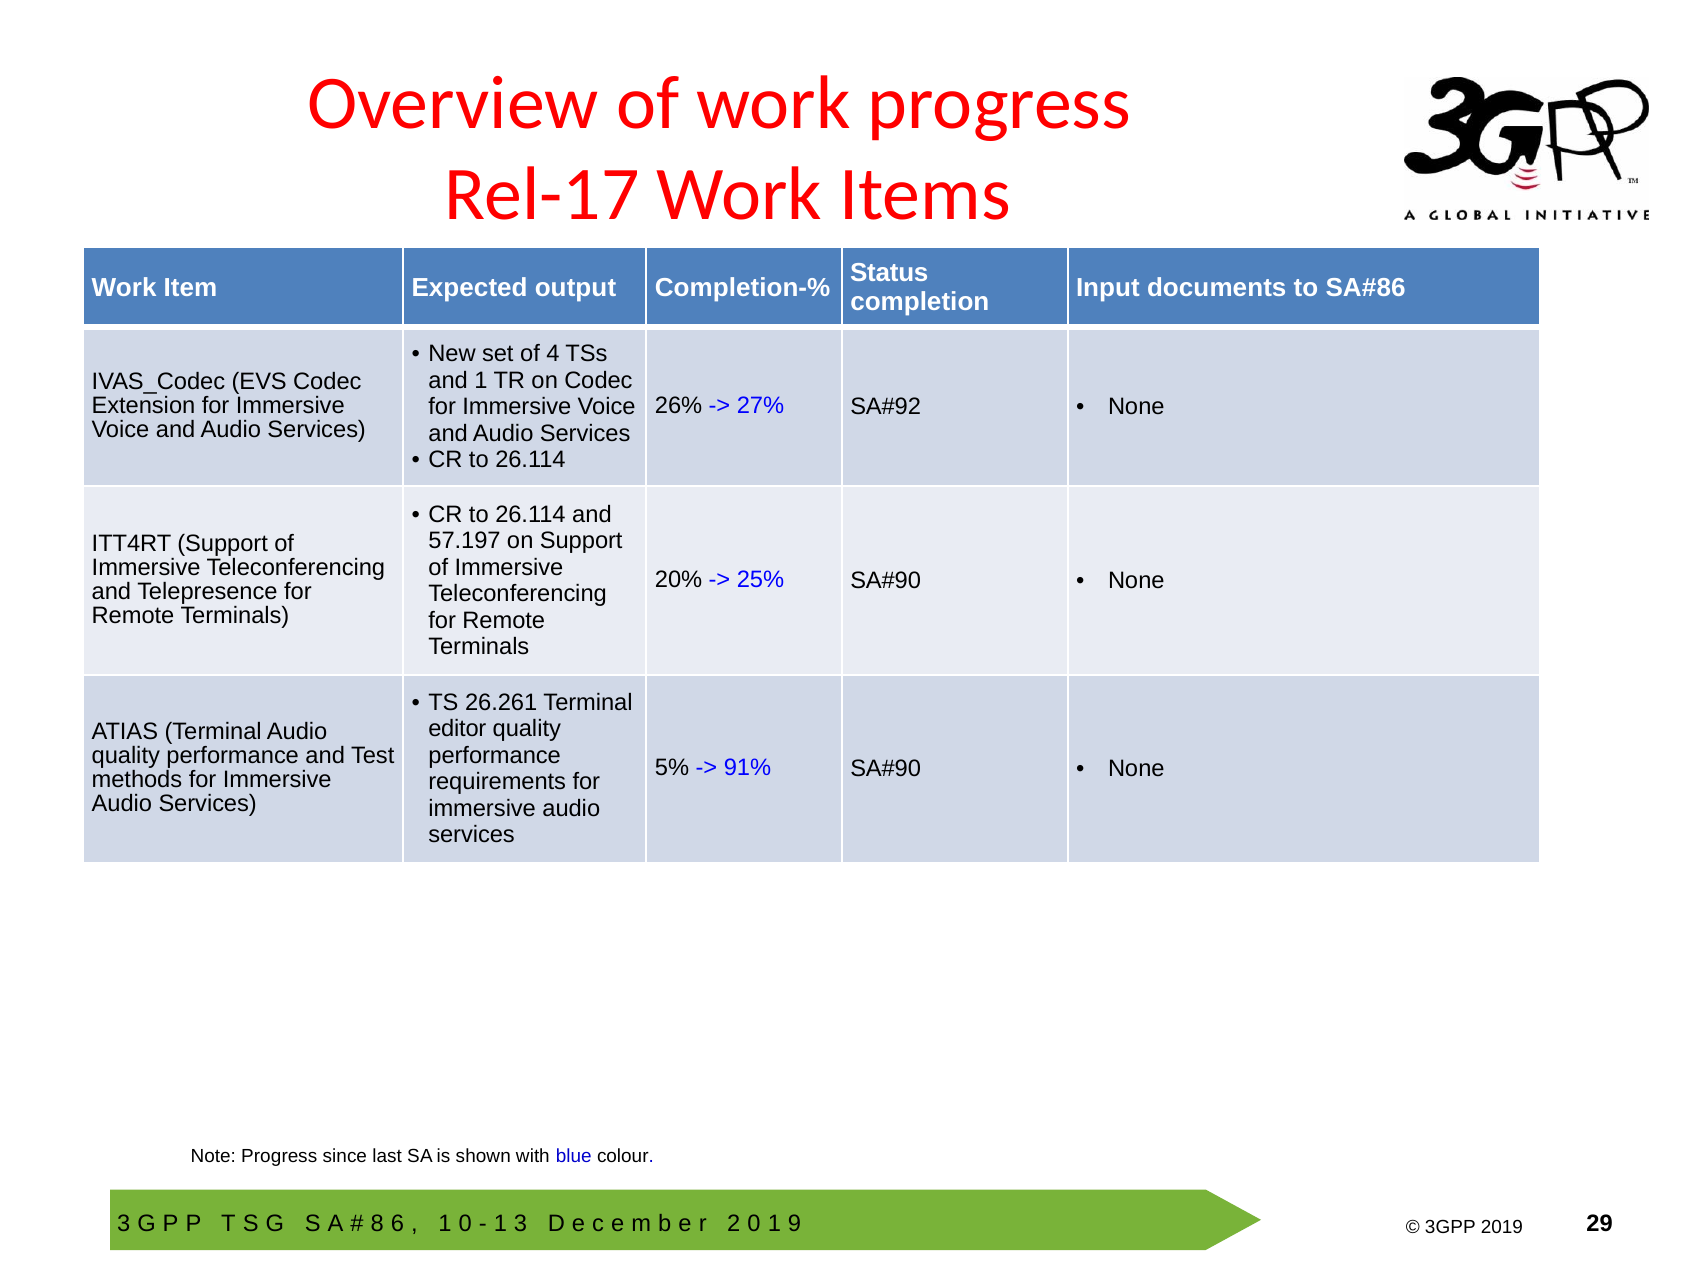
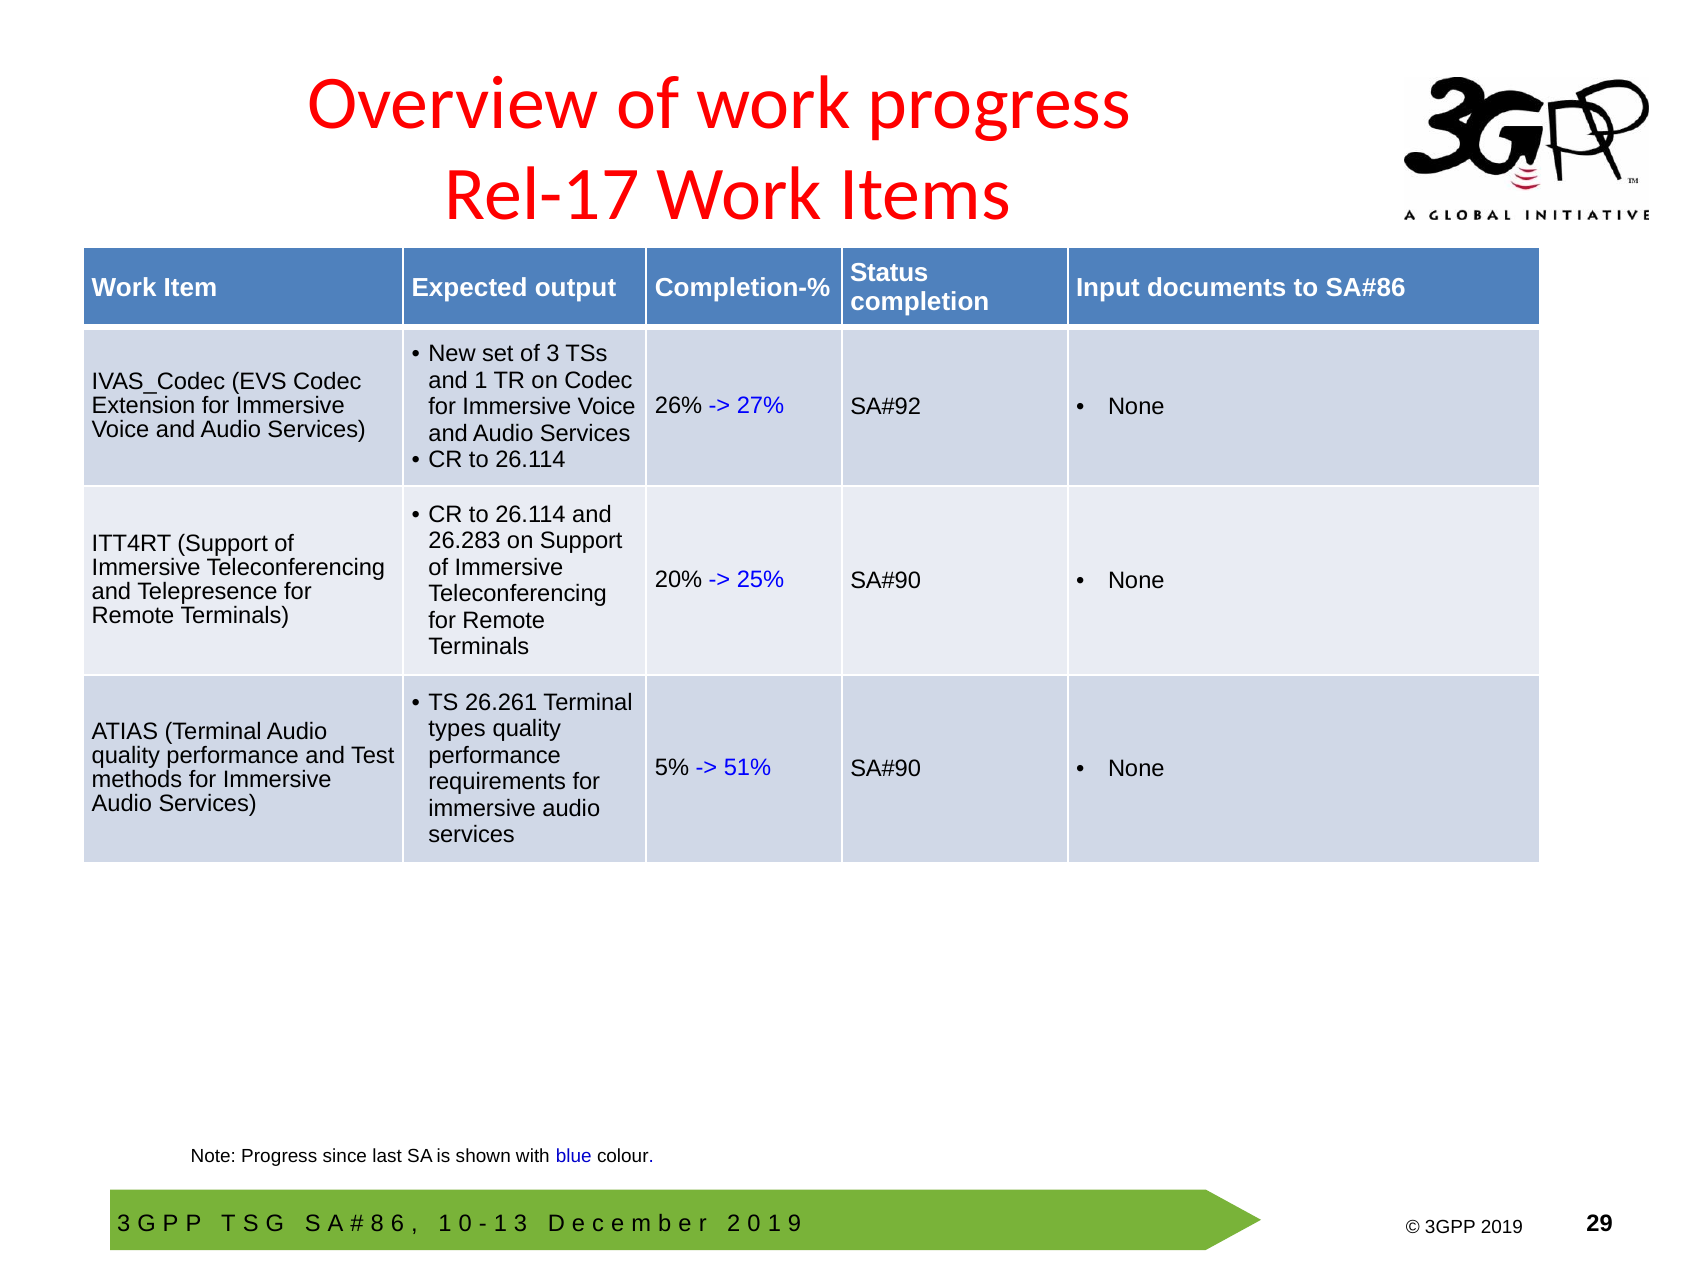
of 4: 4 -> 3 (553, 354)
57.197: 57.197 -> 26.283 (465, 541)
editor: editor -> types (457, 729)
91%: 91% -> 51% (747, 768)
